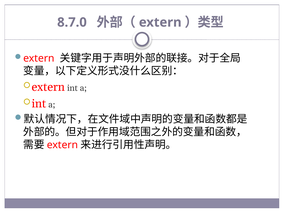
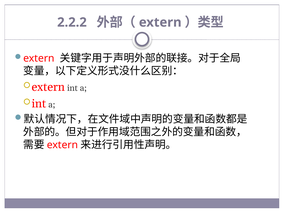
8.7.0: 8.7.0 -> 2.2.2 (72, 22)
